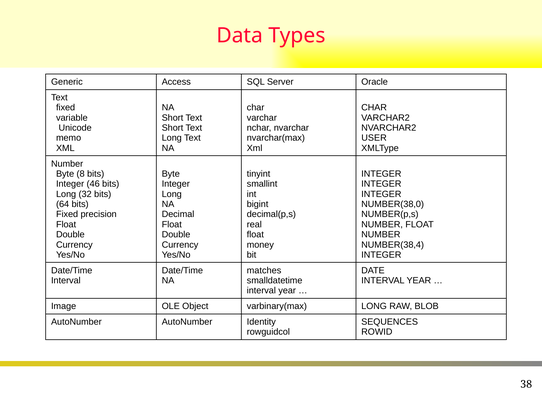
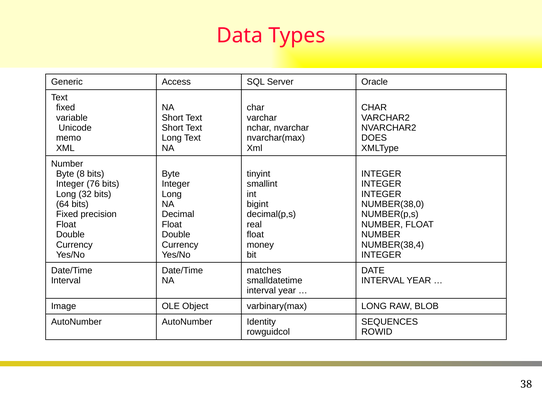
USER: USER -> DOES (374, 138)
46: 46 -> 76 (93, 184)
